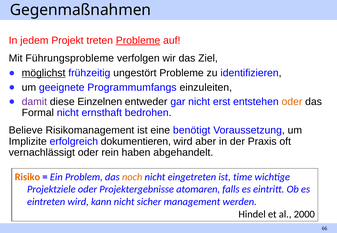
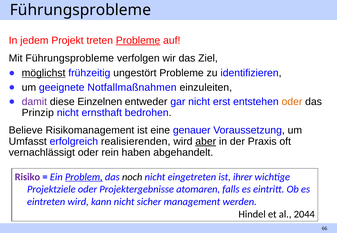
Gegenmaßnahmen: Gegenmaßnahmen -> Führungsprobleme (80, 10)
Programmumfangs: Programmumfangs -> Notfallmaßnahmen (132, 87)
Formal: Formal -> Prinzip (38, 113)
benötigt: benötigt -> genauer (192, 130)
Implizite: Implizite -> Umfasst (28, 142)
dokumentieren: dokumentieren -> realisierenden (136, 142)
aber underline: none -> present (206, 142)
Risiko colour: orange -> purple (27, 177)
Problem underline: none -> present (84, 177)
noch colour: orange -> black (132, 177)
time: time -> ihrer (243, 177)
2000: 2000 -> 2044 (304, 214)
